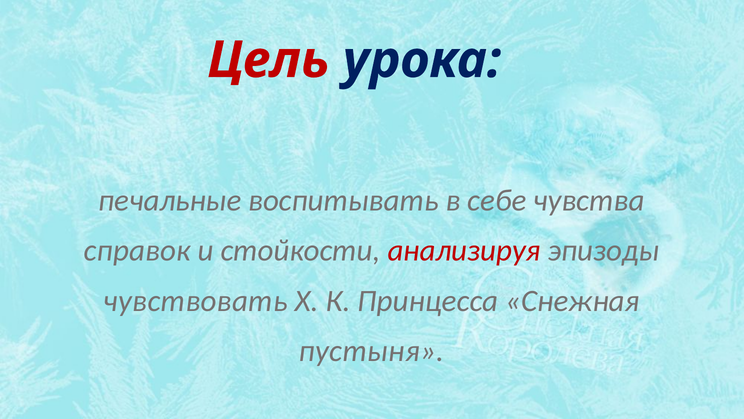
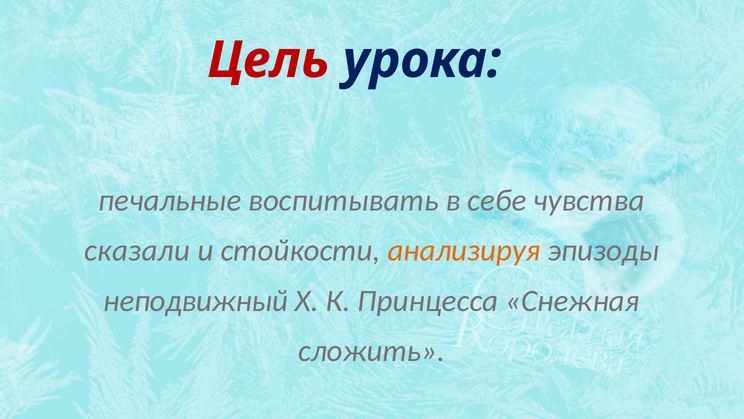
справок: справок -> сказали (137, 250)
анализируя colour: red -> orange (464, 250)
чувствовать: чувствовать -> неподвижный (196, 301)
пустыня: пустыня -> сложить (372, 351)
